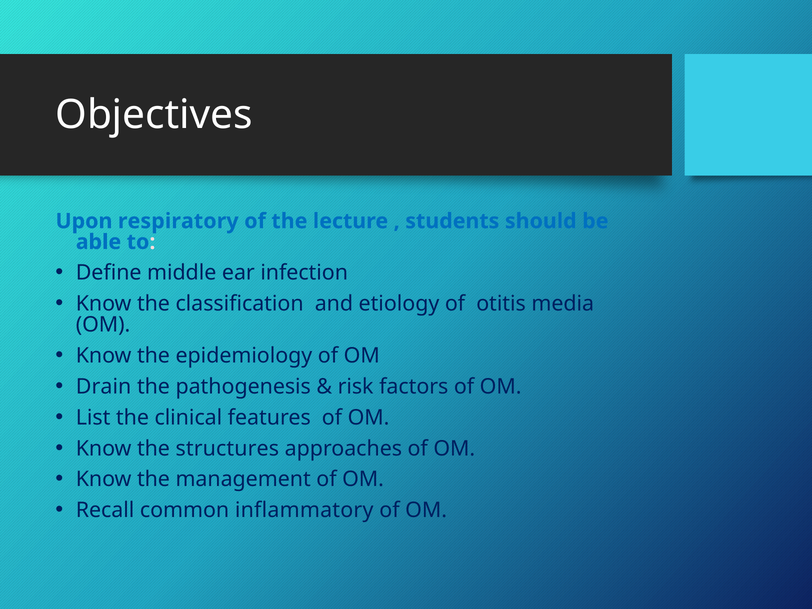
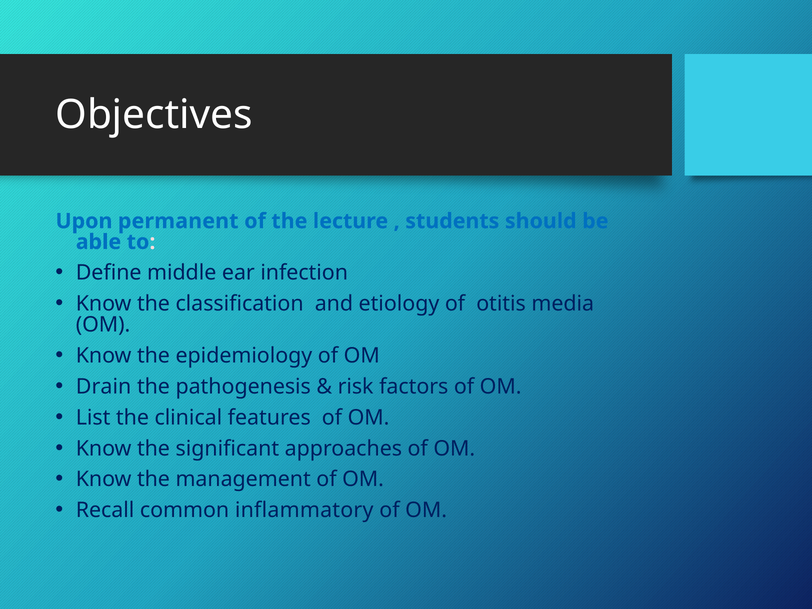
respiratory: respiratory -> permanent (178, 221)
structures: structures -> significant (227, 448)
